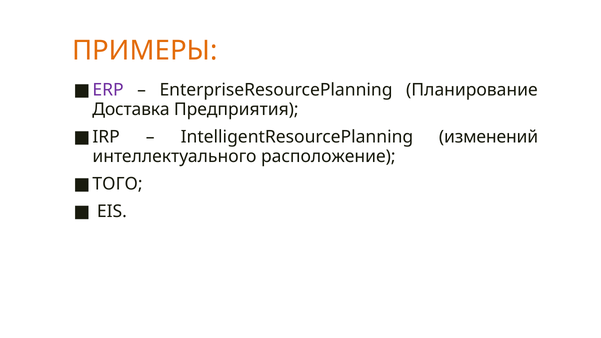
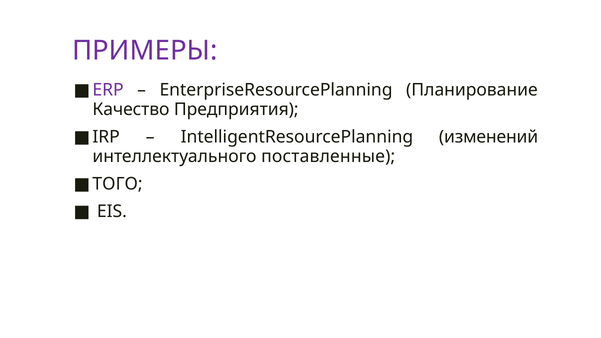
ПРИМЕРЫ colour: orange -> purple (145, 51)
Доставка: Доставка -> Качество (131, 110)
расположение: расположение -> поставленные (328, 157)
